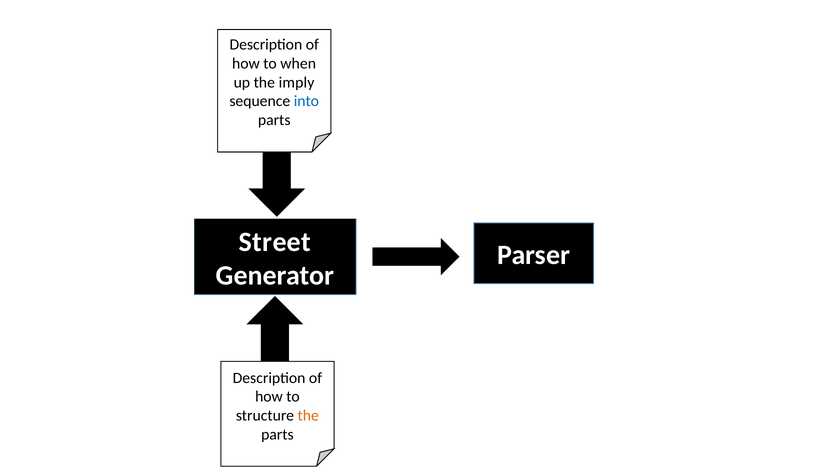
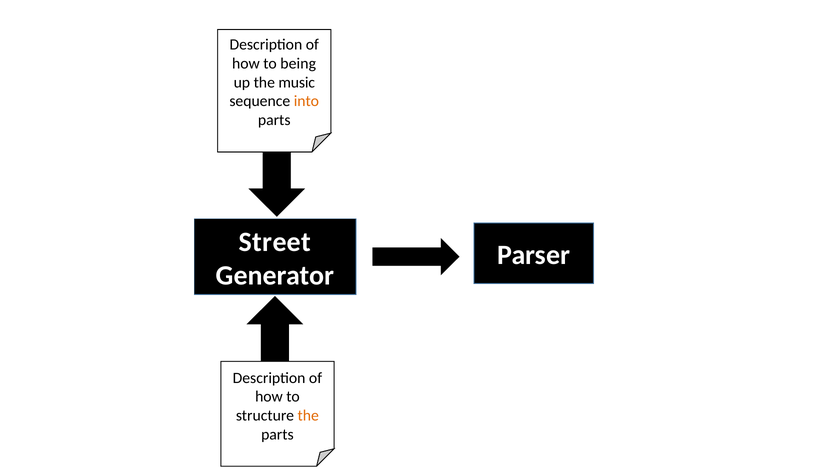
when: when -> being (298, 64)
imply: imply -> music (297, 82)
into colour: blue -> orange (306, 101)
